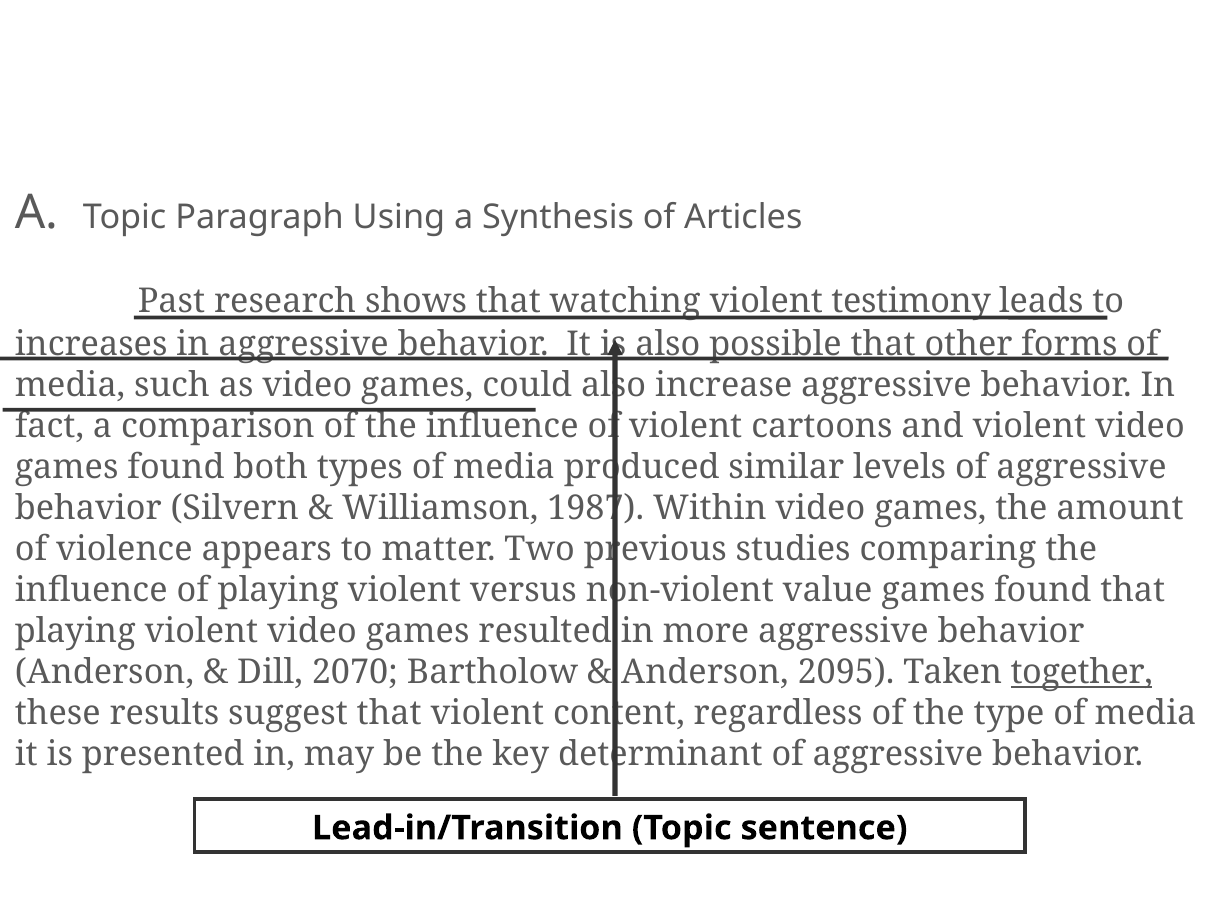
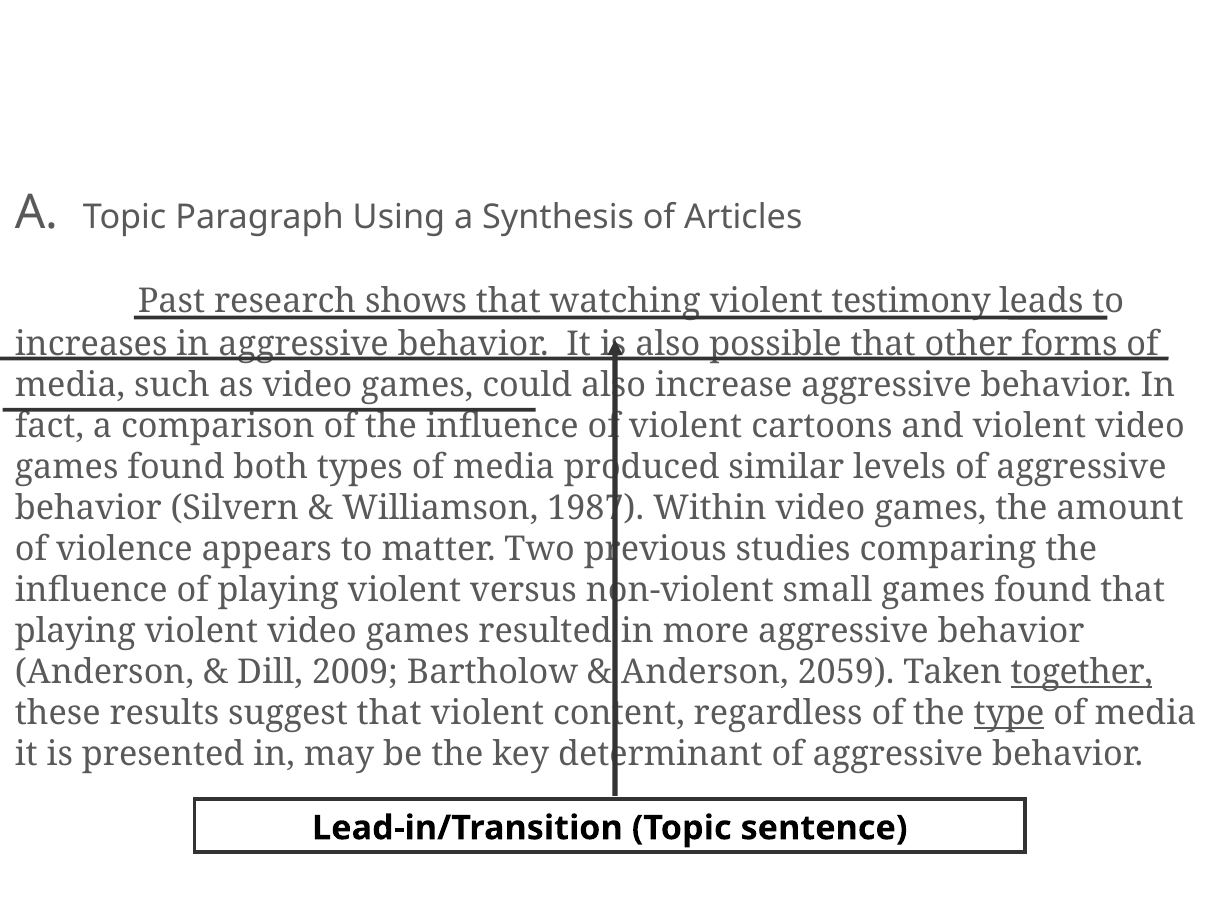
value: value -> small (827, 590)
2070: 2070 -> 2009 (355, 672)
2095: 2095 -> 2059 (846, 672)
type underline: none -> present (1009, 713)
